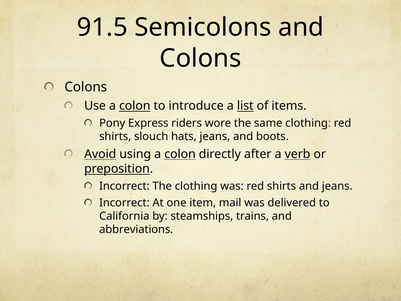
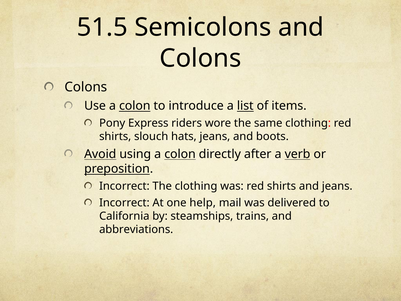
91.5: 91.5 -> 51.5 (102, 28)
item: item -> help (203, 203)
